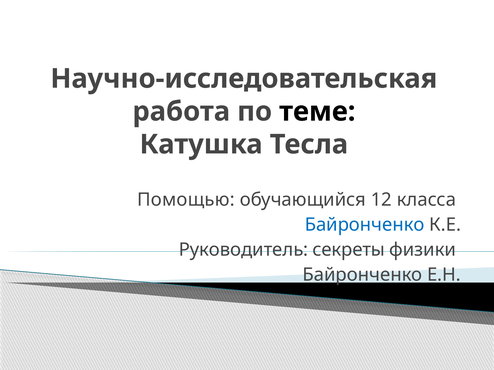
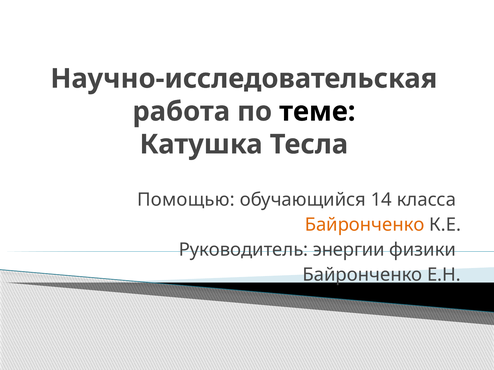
12: 12 -> 14 (381, 200)
Байронченко colour: blue -> orange (365, 225)
секреты: секреты -> энергии (349, 250)
